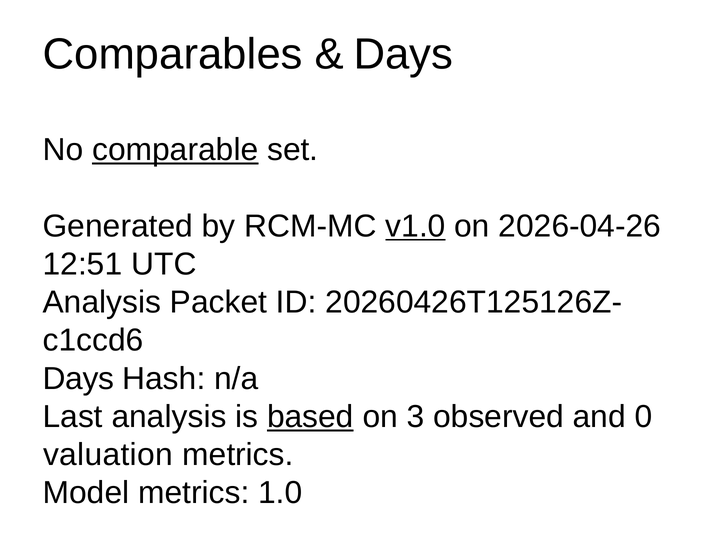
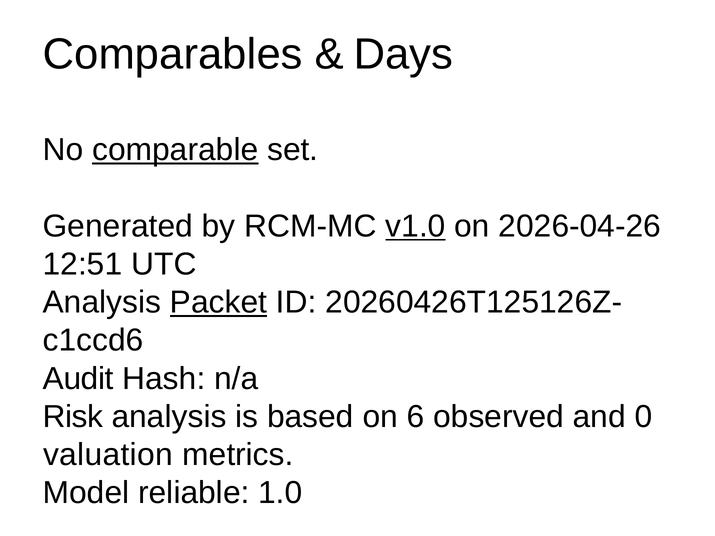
Packet underline: none -> present (218, 303)
Days: Days -> Audit (78, 379)
Last: Last -> Risk (73, 417)
based underline: present -> none (310, 417)
3: 3 -> 6 (416, 417)
Model metrics: metrics -> reliable (194, 493)
